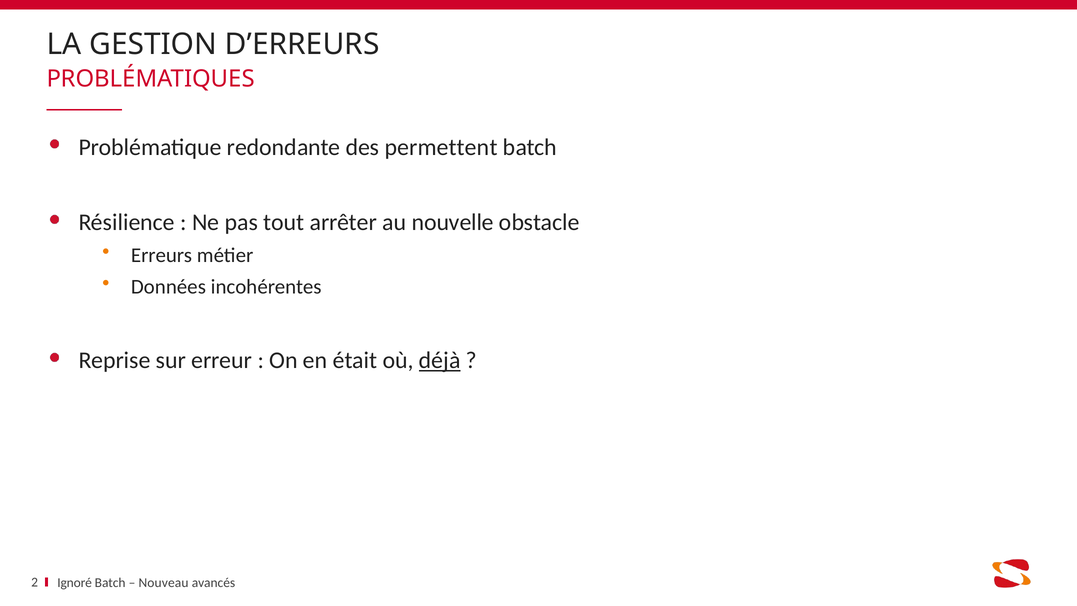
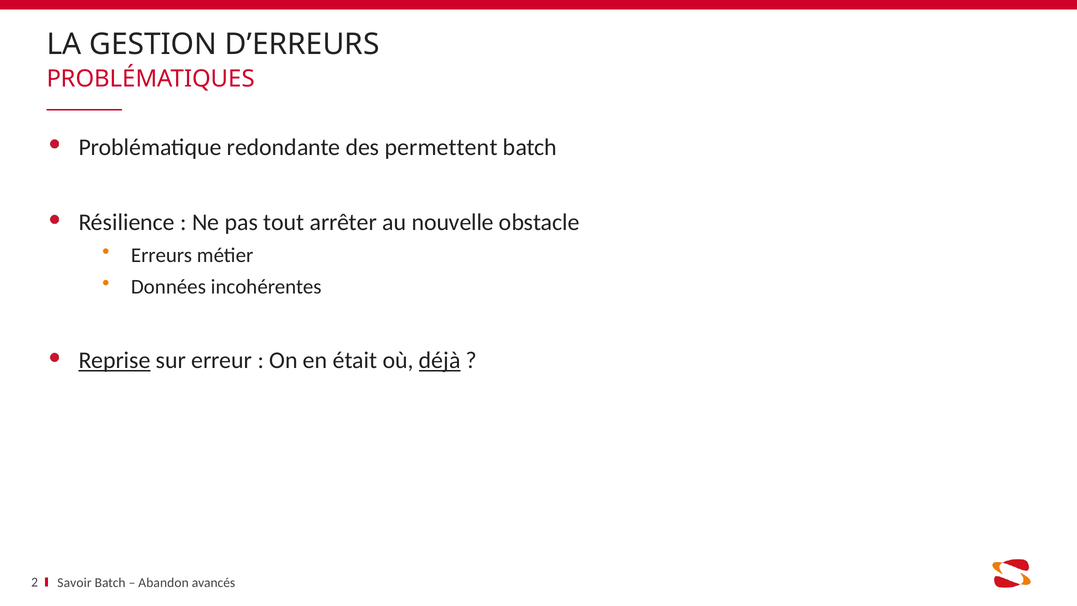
Reprise underline: none -> present (114, 360)
Ignoré: Ignoré -> Savoir (74, 582)
Nouveau: Nouveau -> Abandon (164, 582)
